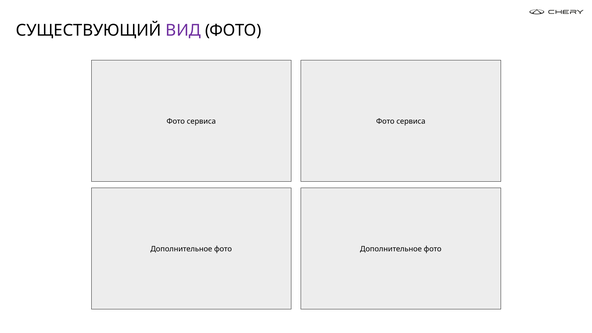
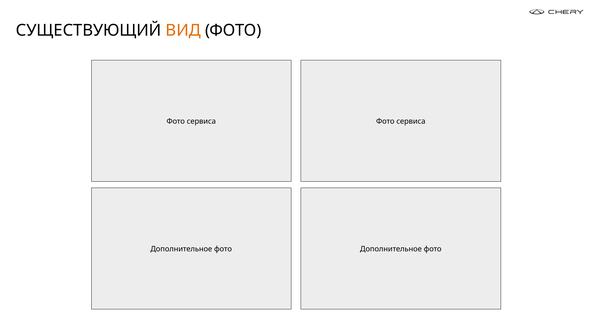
ВИД colour: purple -> orange (183, 30)
